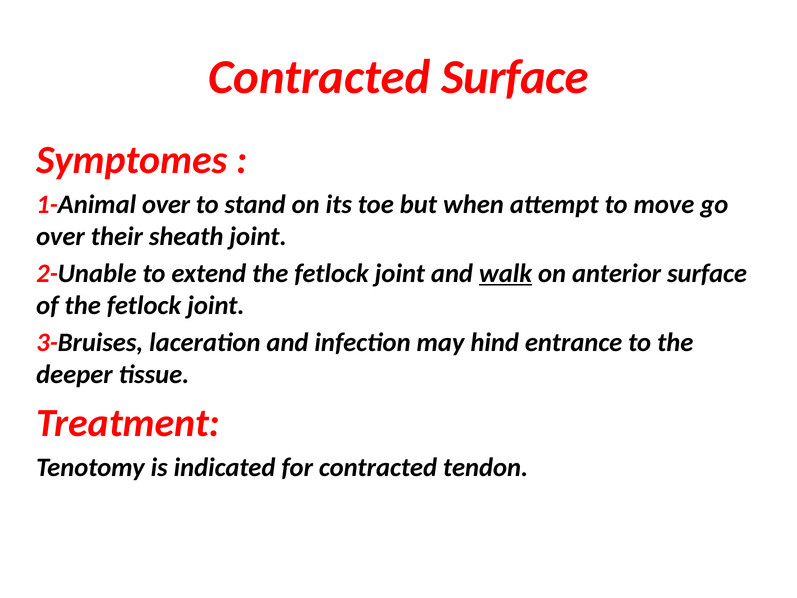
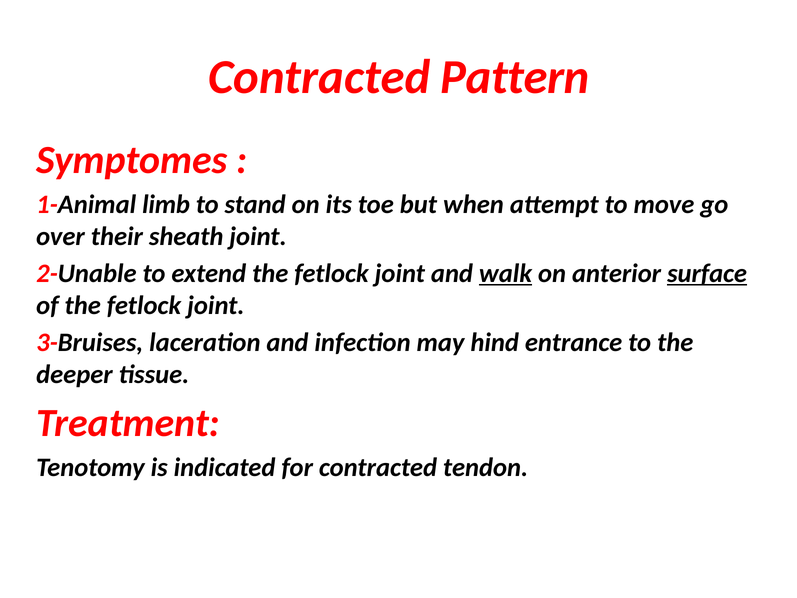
Contracted Surface: Surface -> Pattern (515, 77)
1-Animal over: over -> limb (166, 204)
surface underline: none -> present (707, 273)
